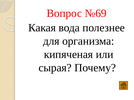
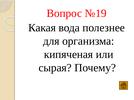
№69: №69 -> №19 (96, 13)
